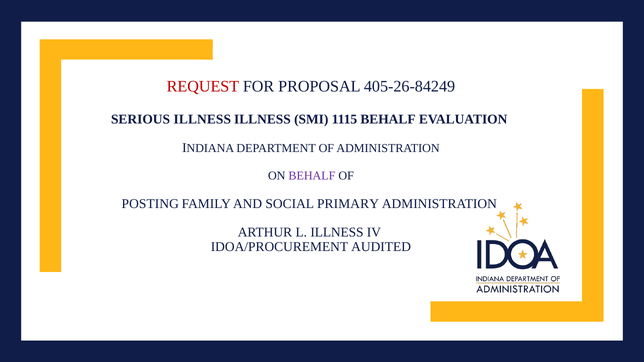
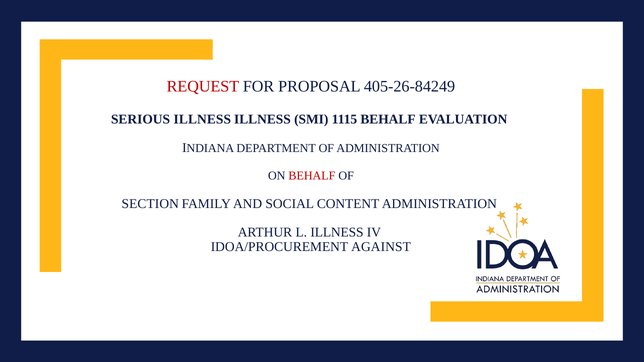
BEHALF colour: purple -> red (312, 176)
POSTING: POSTING -> SECTION (150, 204)
PRIMARY: PRIMARY -> CONTENT (348, 204)
AUDITED: AUDITED -> AGAINST (381, 247)
